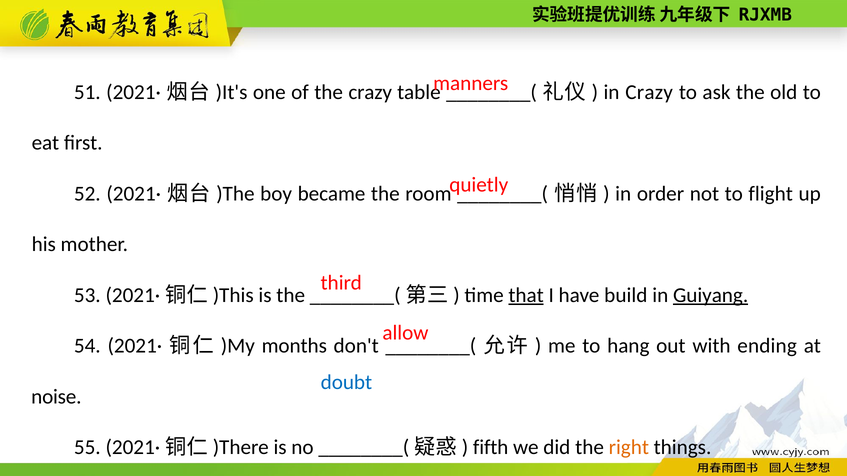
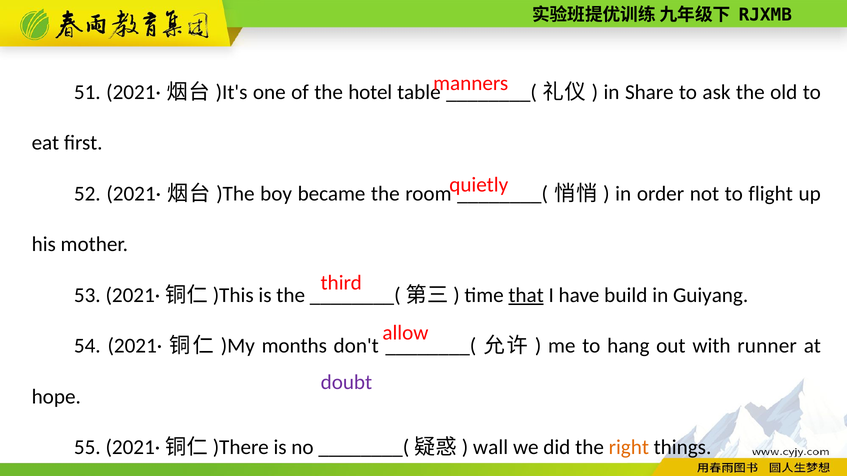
the crazy: crazy -> hotel (370, 92)
in Crazy: Crazy -> Share (649, 92)
Guiyang underline: present -> none (711, 295)
ending: ending -> runner (767, 346)
doubt colour: blue -> purple (346, 383)
noise: noise -> hope (56, 397)
fifth: fifth -> wall (491, 448)
